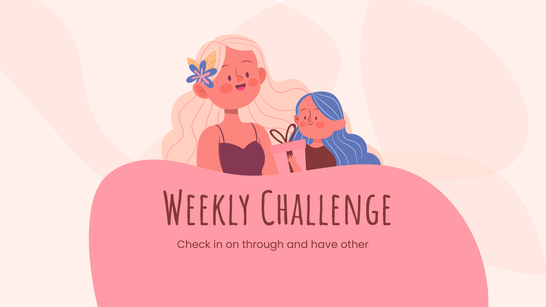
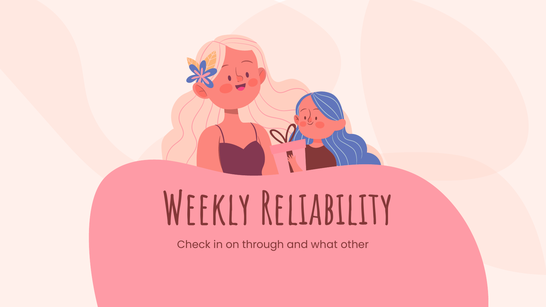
Challenge: Challenge -> Reliability (326, 210)
have: have -> what (324, 245)
